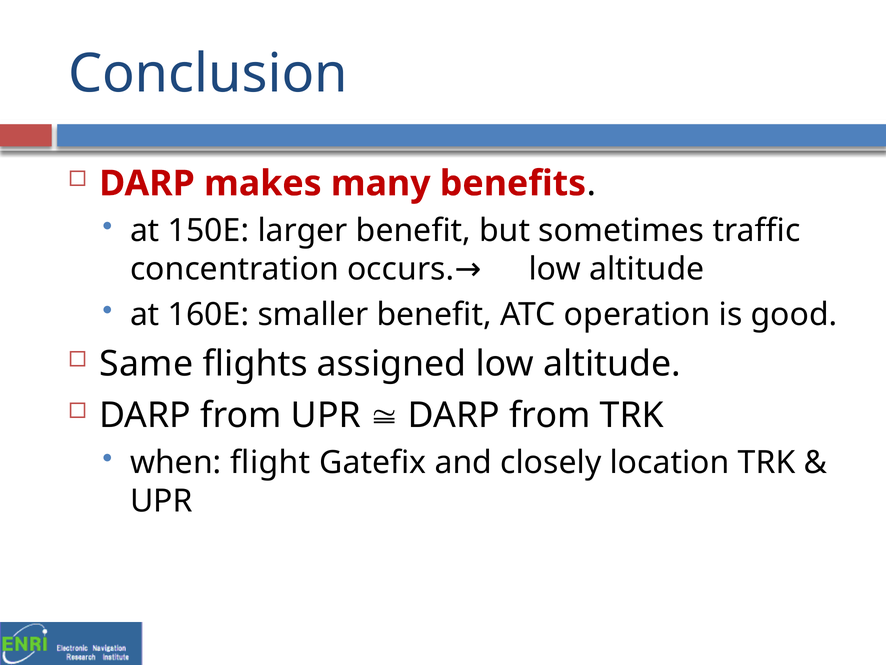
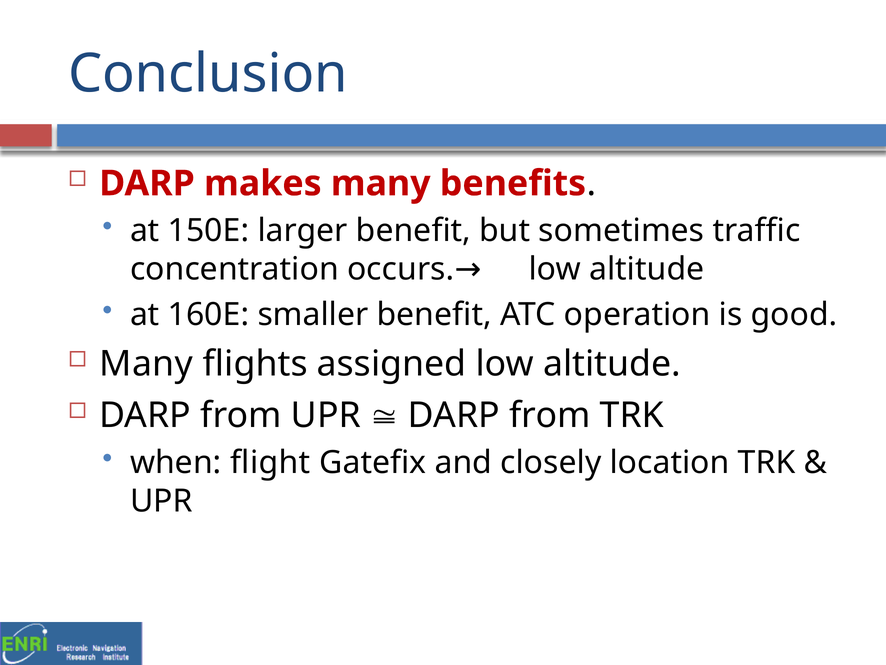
Same: Same -> Many (146, 364)
